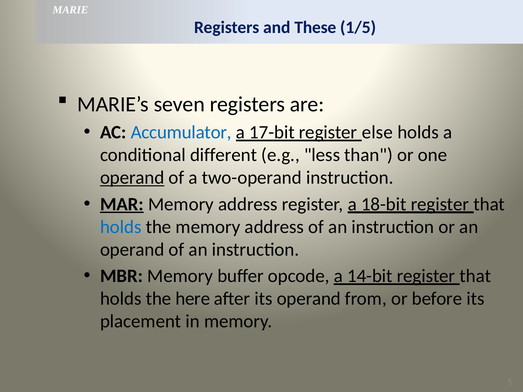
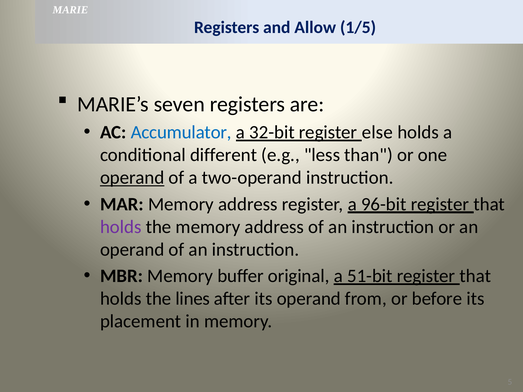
These: These -> Allow (315, 27)
17-bit: 17-bit -> 32-bit (272, 132)
MAR underline: present -> none (122, 204)
18-bit: 18-bit -> 96-bit (384, 204)
holds colour: blue -> purple (121, 227)
opcode: opcode -> original (299, 276)
14-bit: 14-bit -> 51-bit (370, 276)
here: here -> lines (193, 299)
